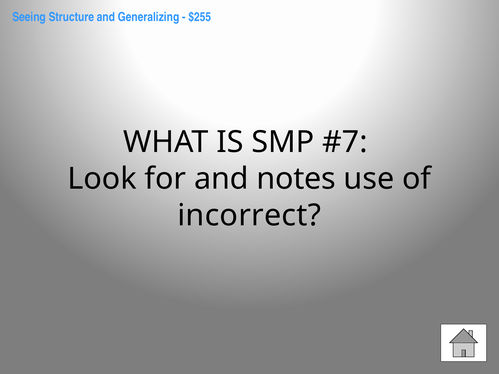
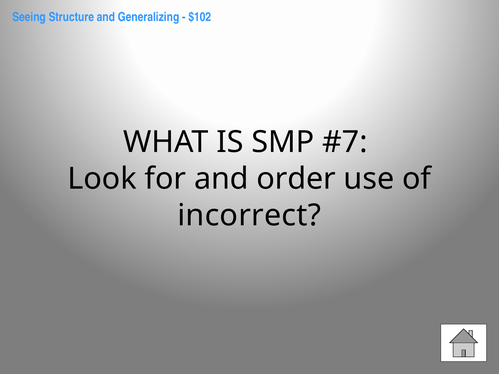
$255: $255 -> $102 (200, 17)
notes: notes -> order (296, 179)
